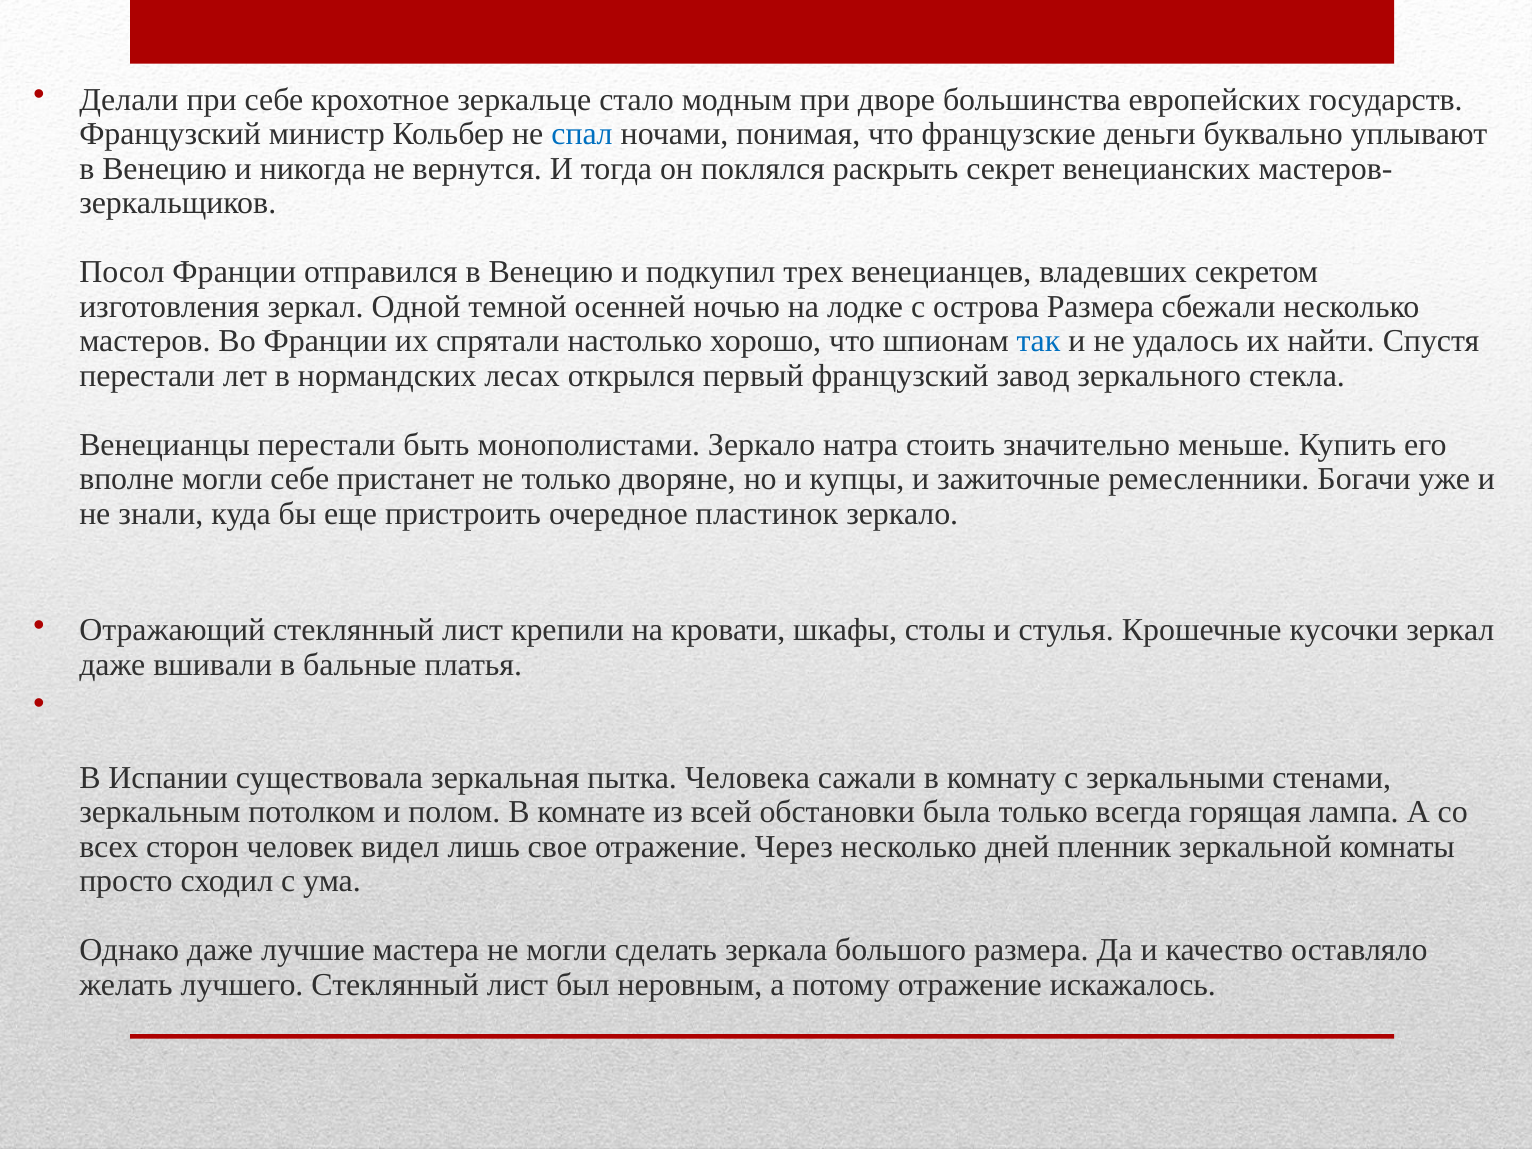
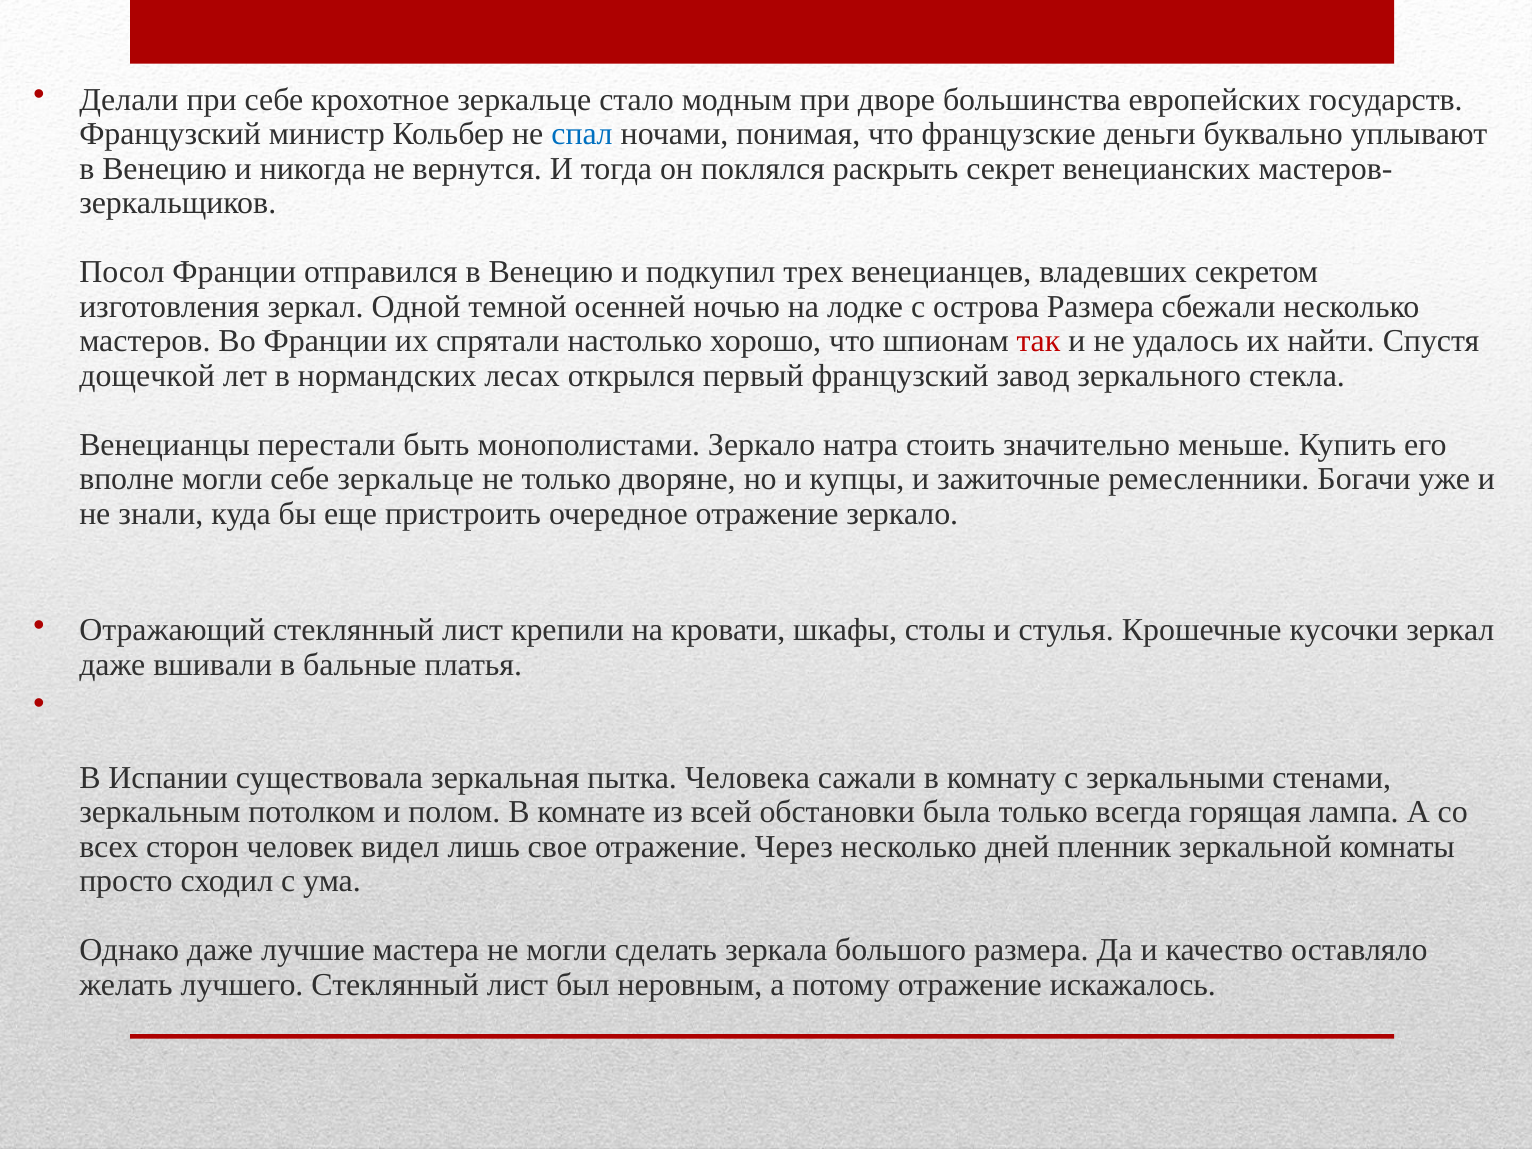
так colour: blue -> red (1039, 341)
перестали: перестали -> дощечкой (147, 376)
себе пристанет: пристанет -> зеркальце (406, 479)
очередное пластинок: пластинок -> отражение (767, 514)
